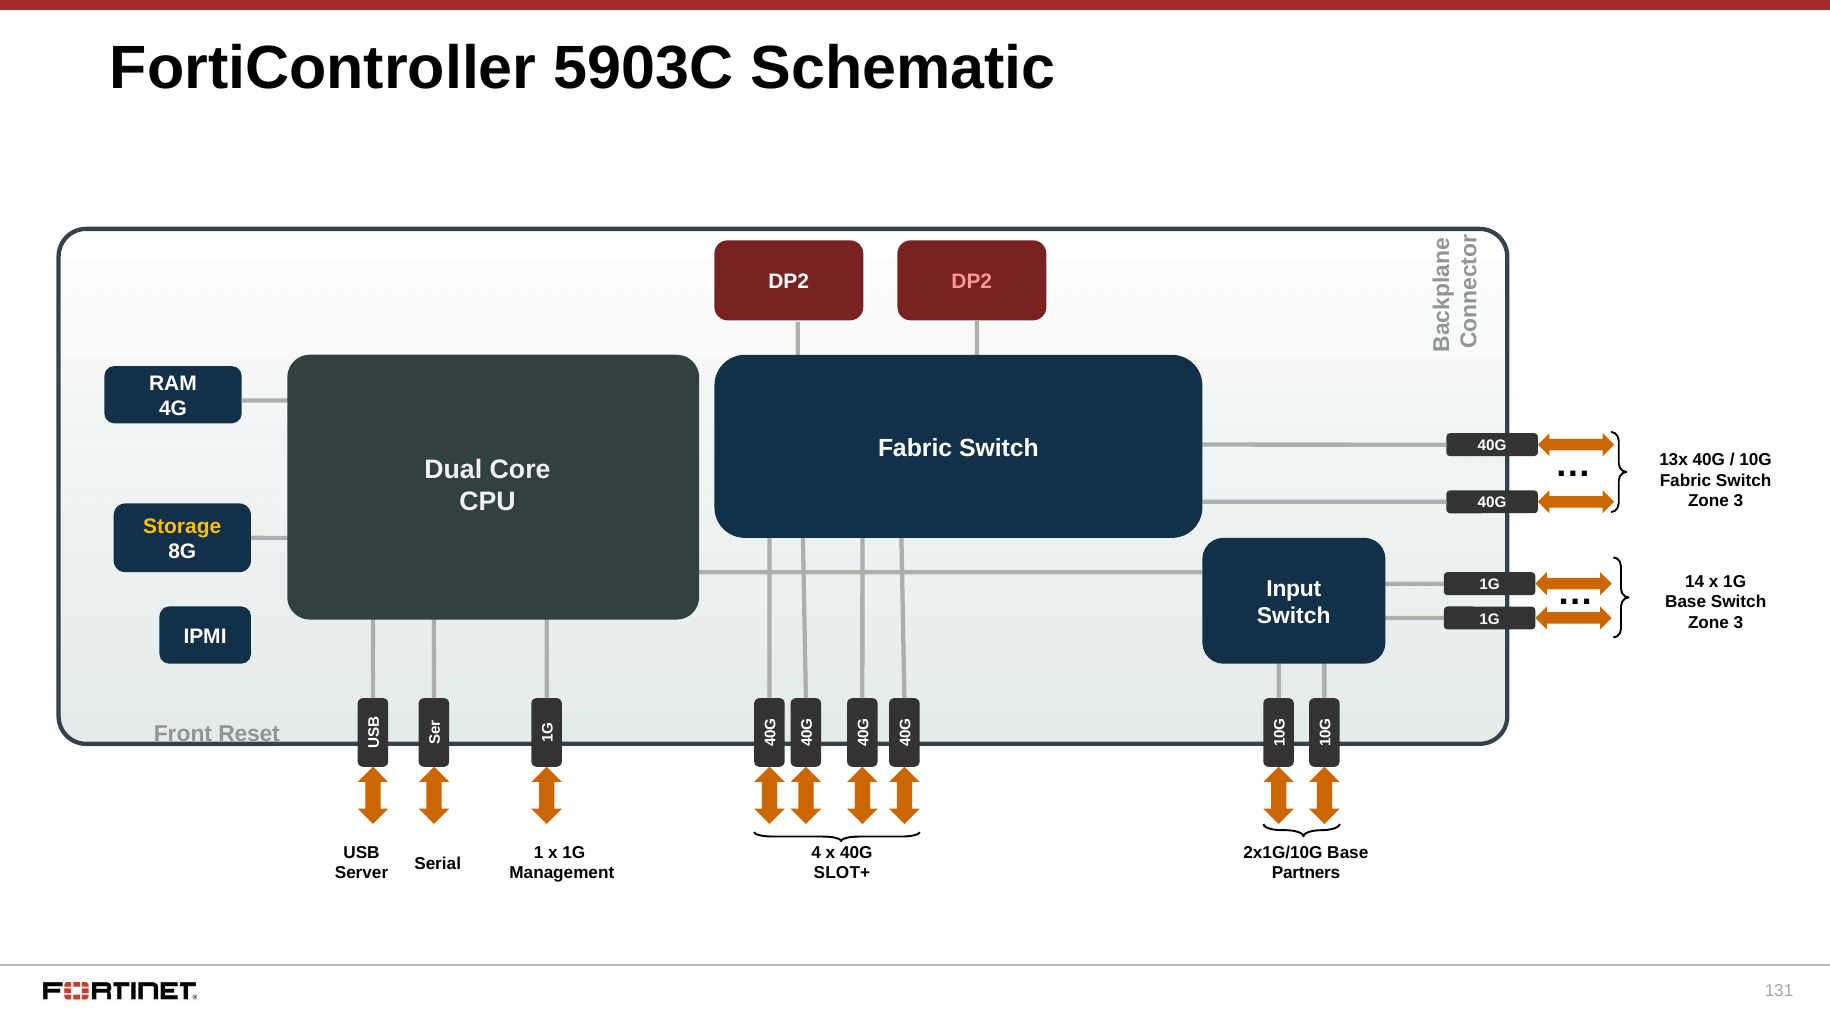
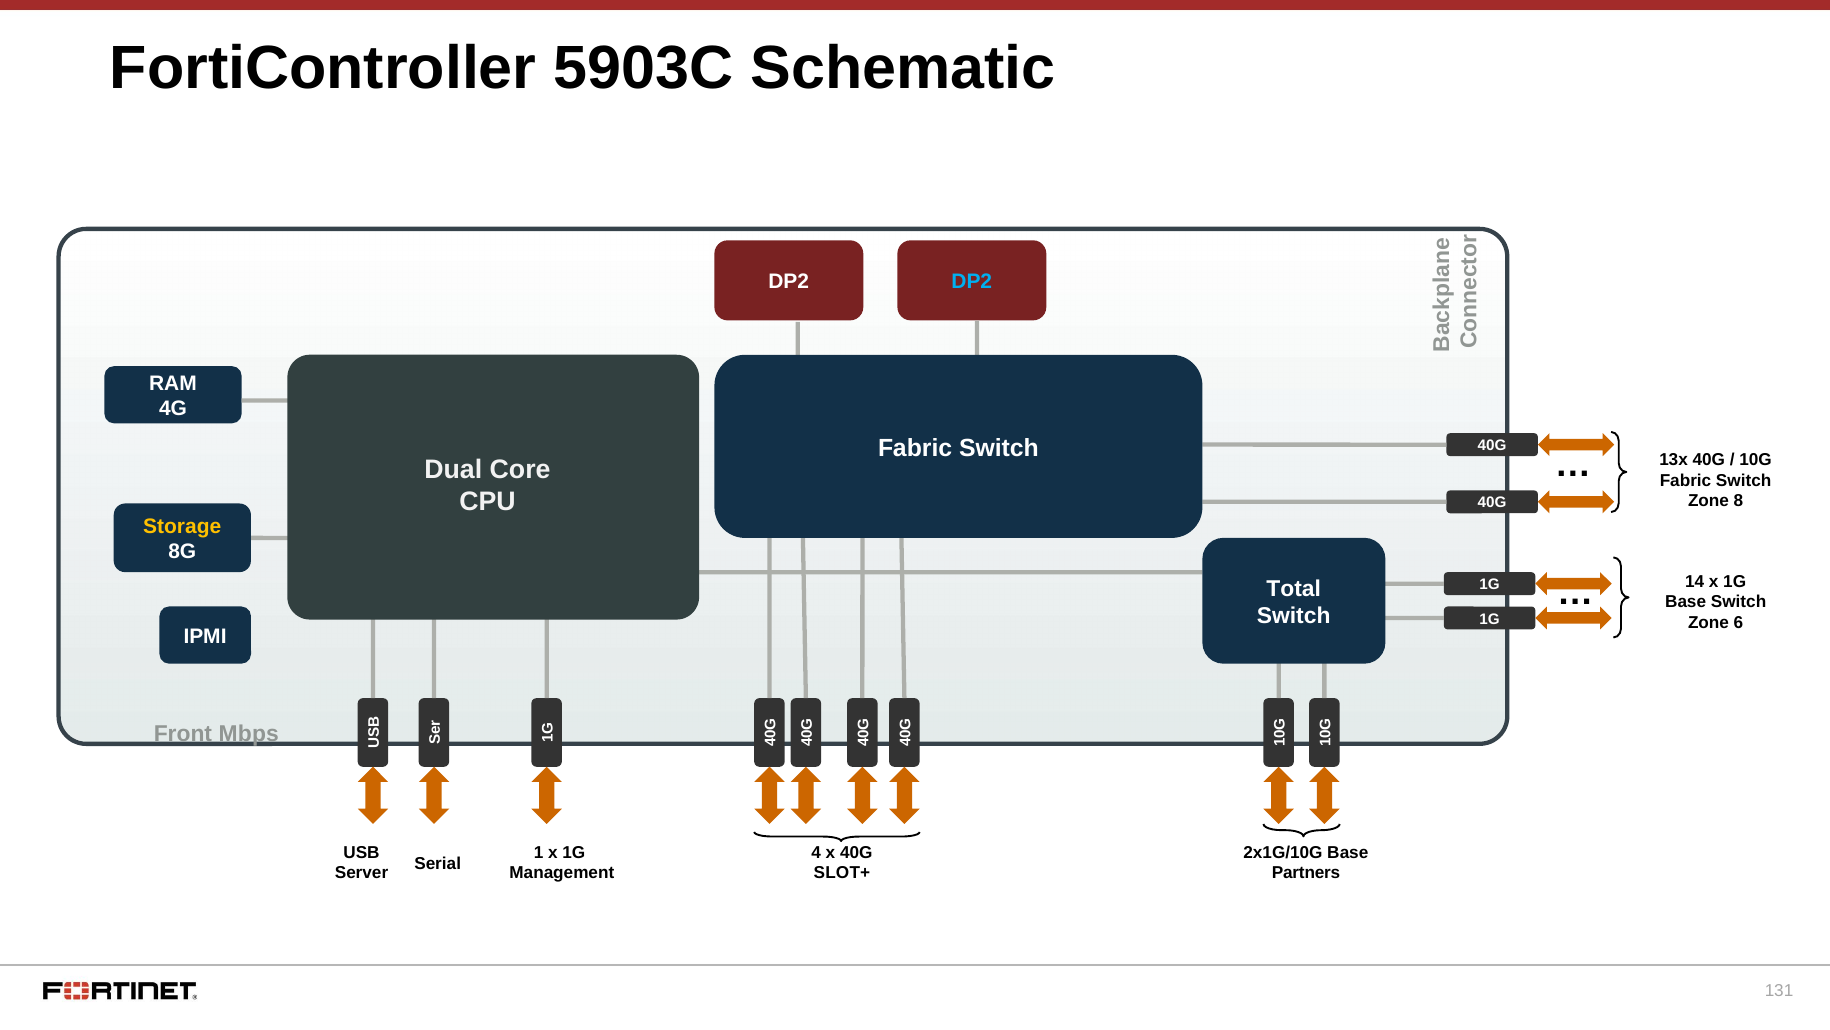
DP2 colour: pink -> light blue (972, 282)
3: 3 -> 8 (1738, 501)
Input: Input -> Total (1294, 588)
3: 3 -> 6 (1738, 622)
Reset: Reset -> Mbps (249, 734)
